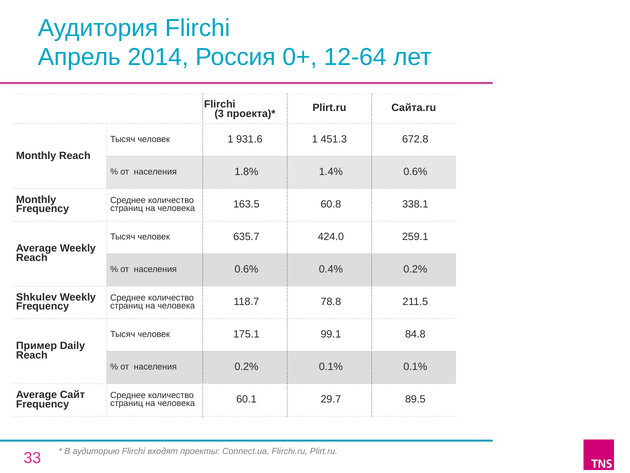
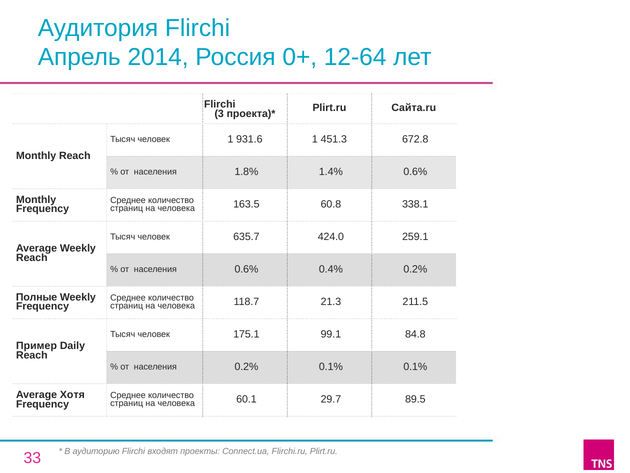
Shkulev: Shkulev -> Полные (37, 297)
78.8: 78.8 -> 21.3 (331, 302)
Сайт: Сайт -> Хотя (72, 394)
